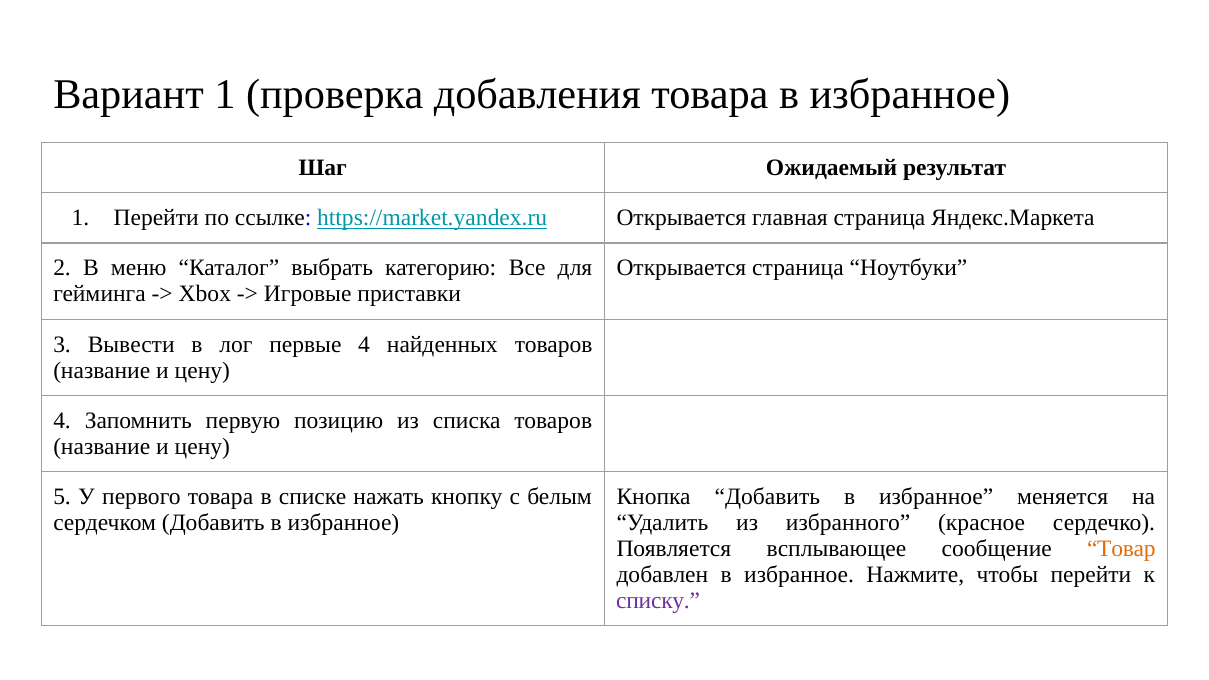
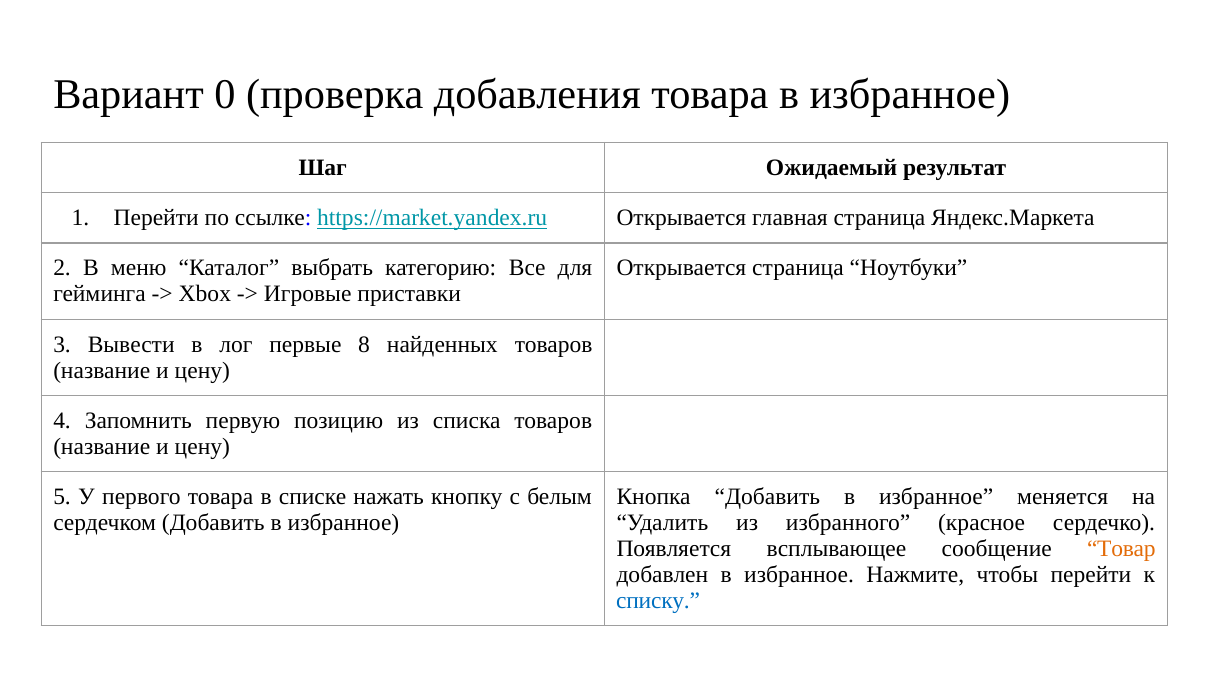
Вариант 1: 1 -> 0 (225, 95)
первые 4: 4 -> 8 (364, 344)
списку colour: purple -> blue (658, 601)
